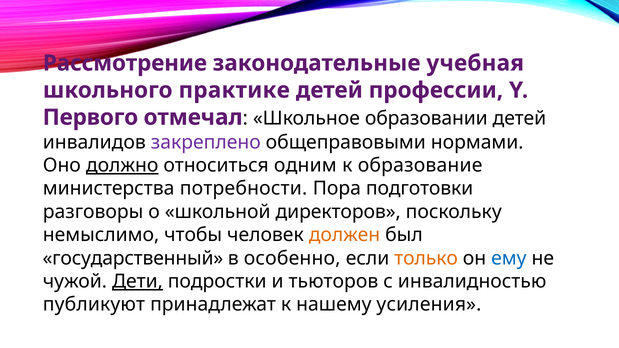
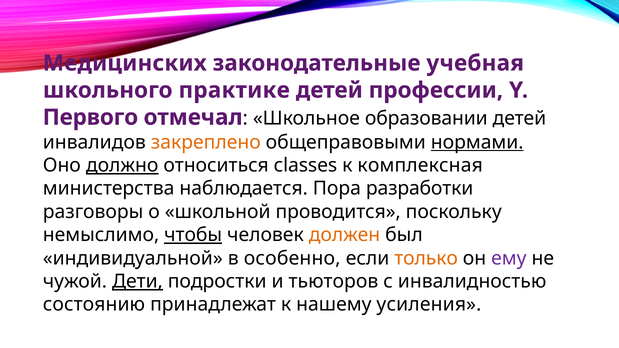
Рассмотрение: Рассмотрение -> Медицинских (125, 63)
закреплено colour: purple -> orange (206, 142)
нормами underline: none -> present (477, 142)
одним: одним -> сlasses (305, 165)
образование: образование -> комплексная (420, 165)
потребности: потребности -> наблюдается (244, 189)
подготовки: подготовки -> разработки (420, 189)
директоров: директоров -> проводится (338, 212)
чтобы underline: none -> present (193, 235)
государственный: государственный -> индивидуальной (133, 258)
ему colour: blue -> purple (509, 258)
публикуют: публикуют -> состоянию (94, 305)
